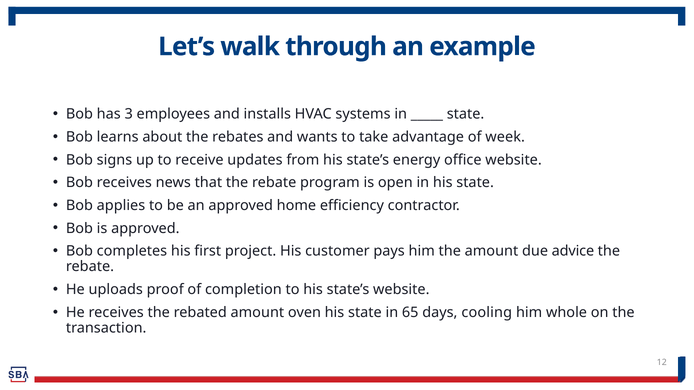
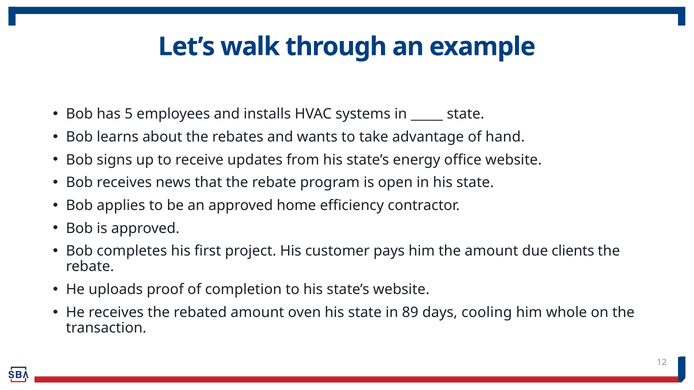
3: 3 -> 5 (129, 114)
week: week -> hand (505, 137)
advice: advice -> clients (573, 251)
65: 65 -> 89 (410, 313)
